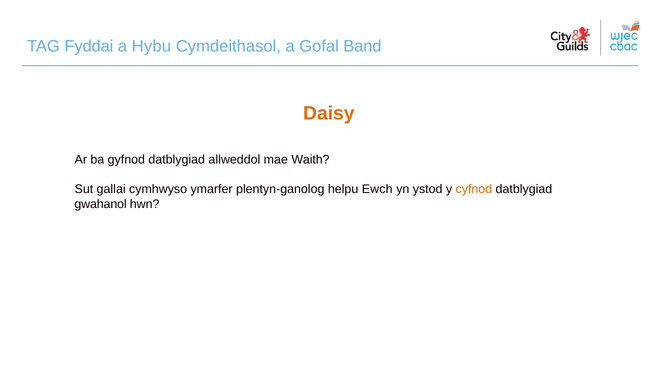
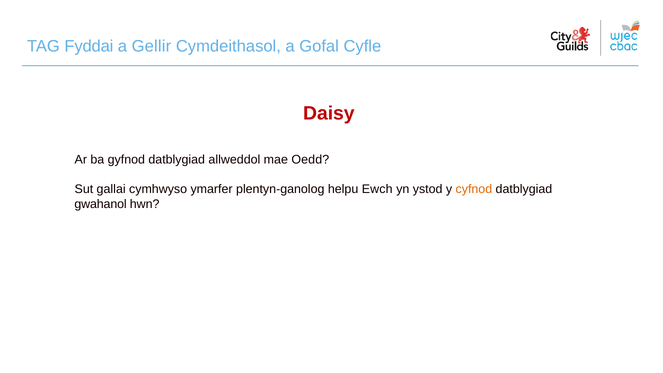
Hybu: Hybu -> Gellir (151, 46)
Band: Band -> Cyfle (362, 46)
Daisy colour: orange -> red (329, 113)
Waith: Waith -> Oedd (310, 160)
